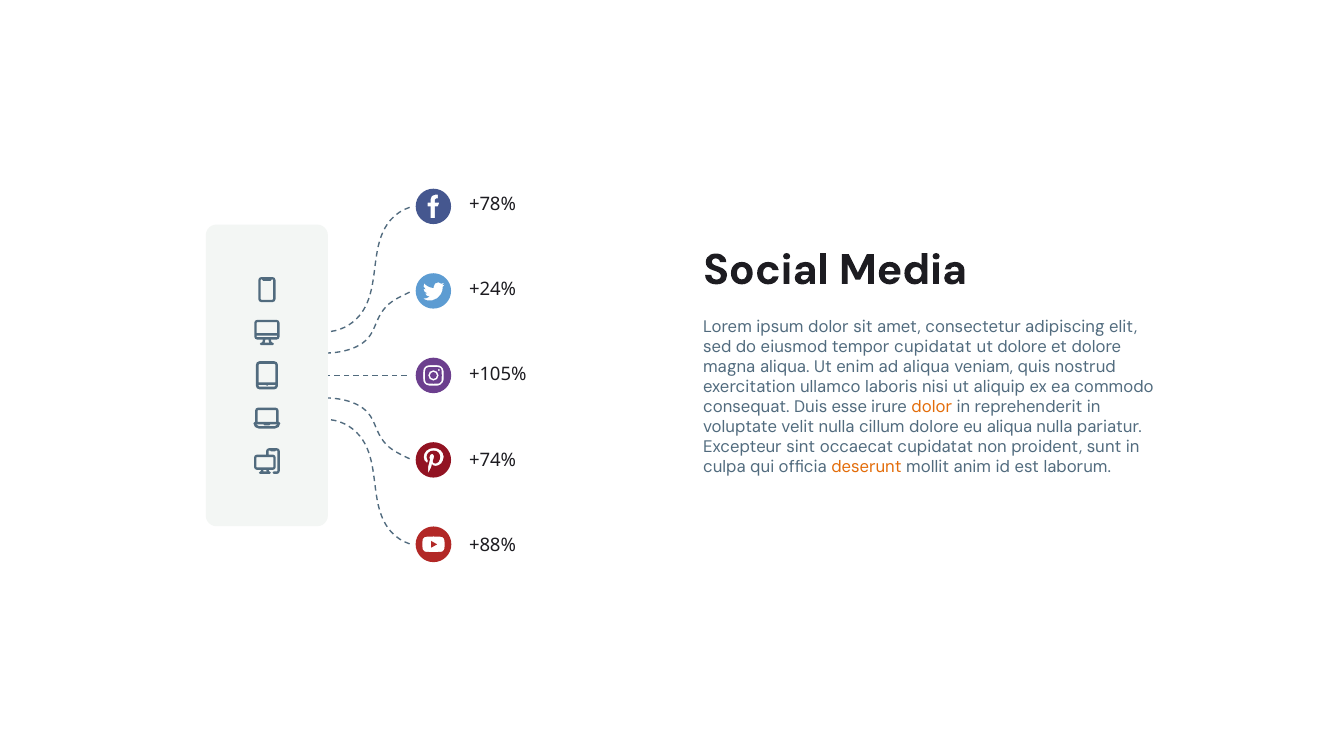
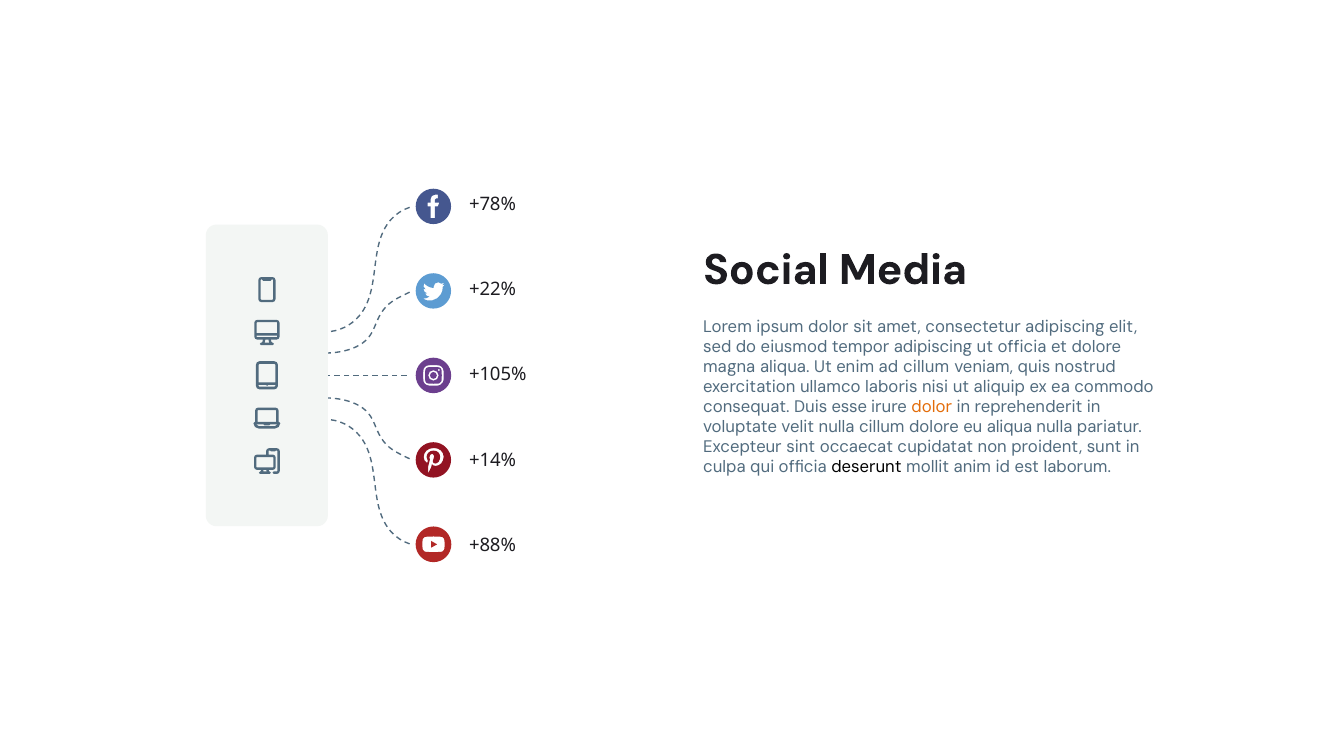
+24%: +24% -> +22% (493, 289)
tempor cupidatat: cupidatat -> adipiscing (933, 347)
ut dolore: dolore -> officia (1022, 347)
ad aliqua: aliqua -> cillum (926, 367)
+74%: +74% -> +14% (493, 460)
deserunt colour: orange -> black (866, 467)
